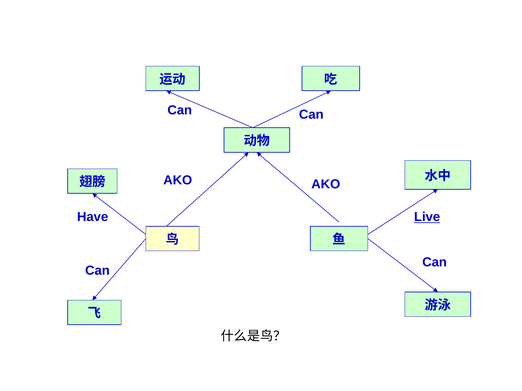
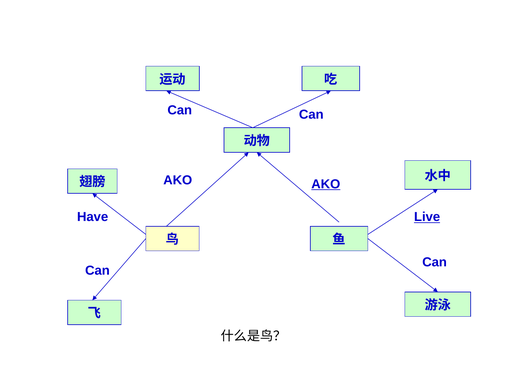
AKO underline: none -> present (326, 184)
